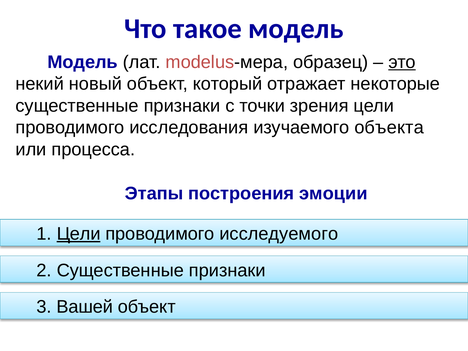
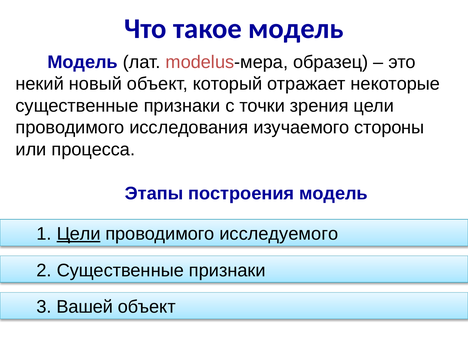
это underline: present -> none (402, 62)
объекта: объекта -> стороны (389, 128)
построения эмоции: эмоции -> модель (333, 194)
